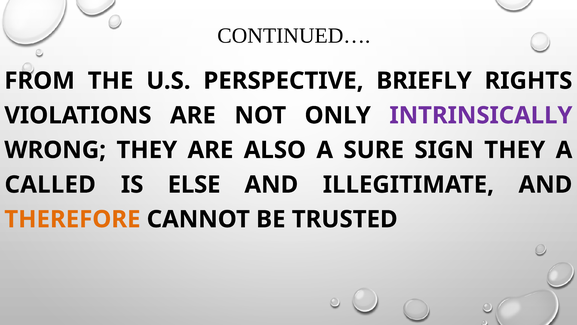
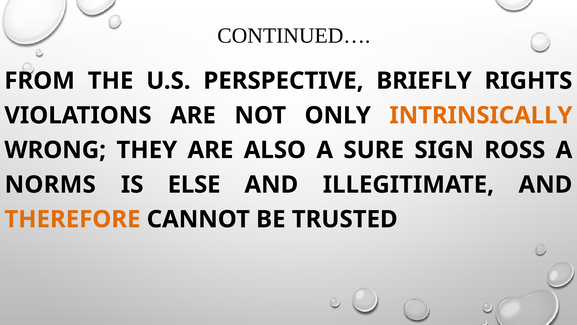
INTRINSICALLY colour: purple -> orange (481, 115)
SIGN THEY: THEY -> ROSS (515, 150)
CALLED: CALLED -> NORMS (50, 184)
